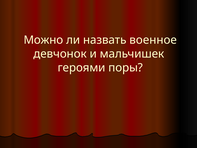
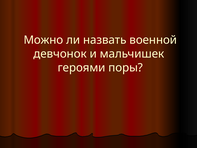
военное: военное -> военной (153, 40)
